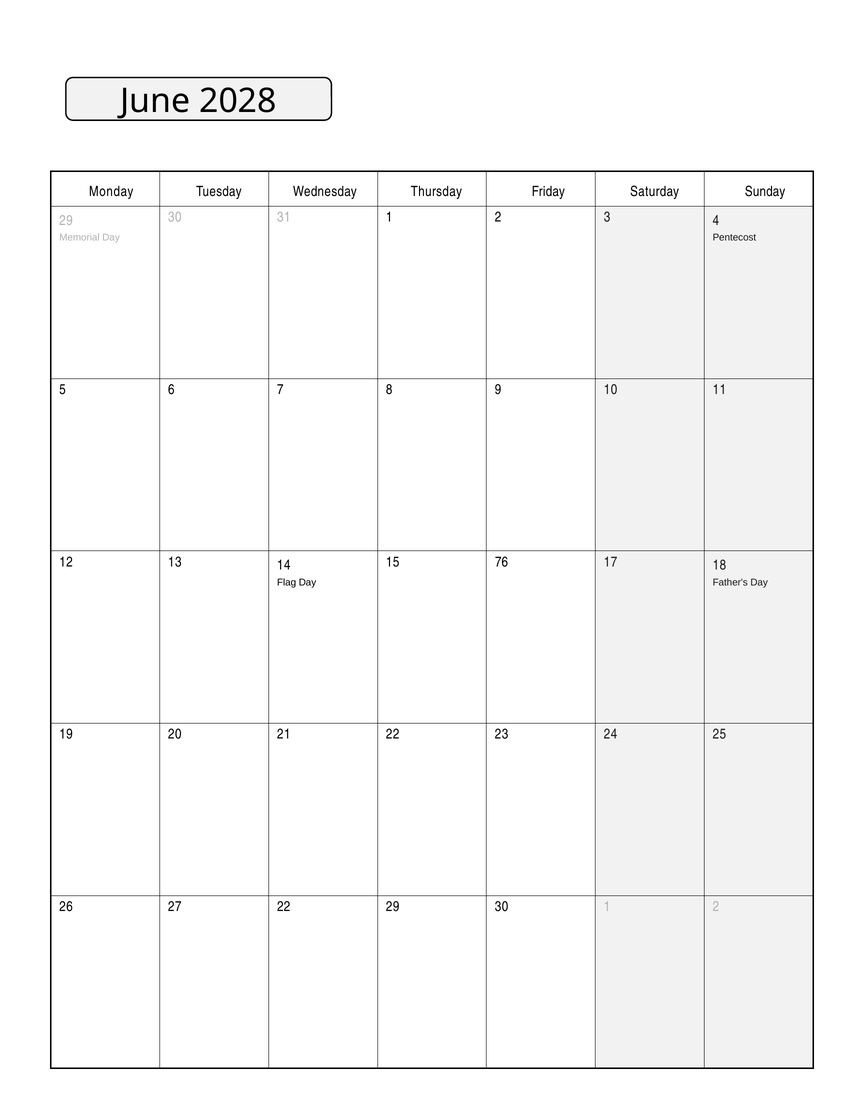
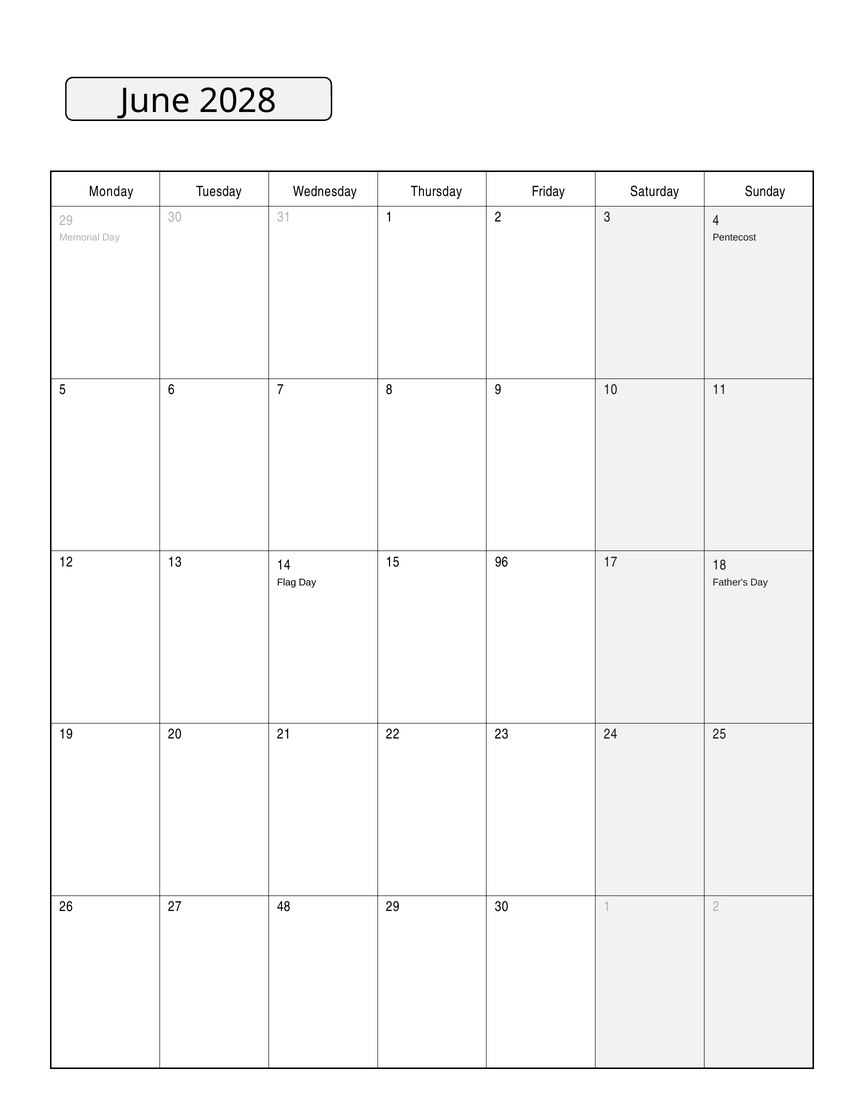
76: 76 -> 96 (502, 561)
27 22: 22 -> 48 (284, 906)
